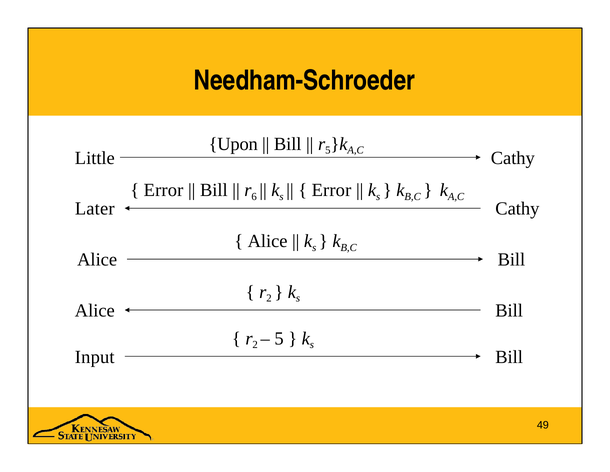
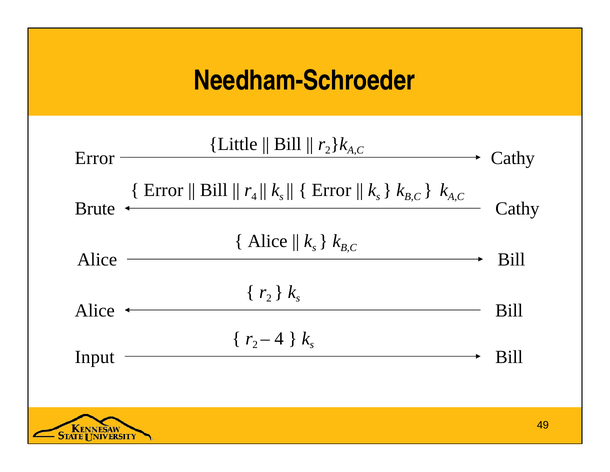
Upon: Upon -> Little (233, 144)
5: 5 -> 2 (328, 150)
Little: Little -> Error (95, 158)
6: 6 -> 4 (254, 196)
Later: Later -> Brute (95, 209)
5: 5 -> 4 (279, 338)
